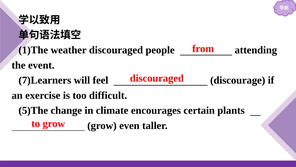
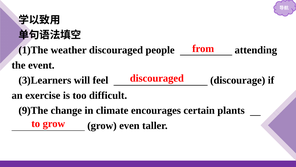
7)Learners: 7)Learners -> 3)Learners (45, 80)
5)The: 5)The -> 9)The (33, 110)
